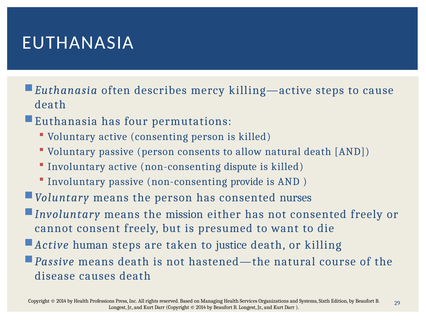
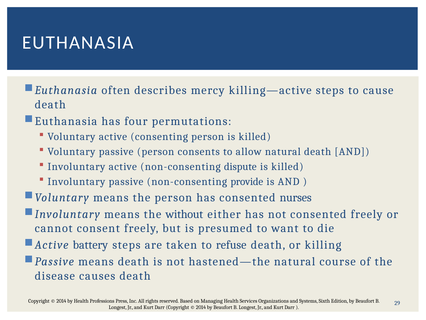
mission: mission -> without (184, 214)
human: human -> battery (90, 245)
justice: justice -> refuse (231, 245)
